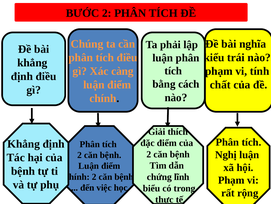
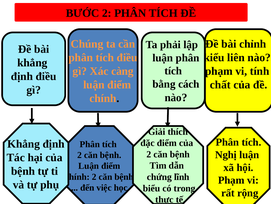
nghĩa: nghĩa -> chỉnh (253, 44)
trái: trái -> liên (236, 57)
